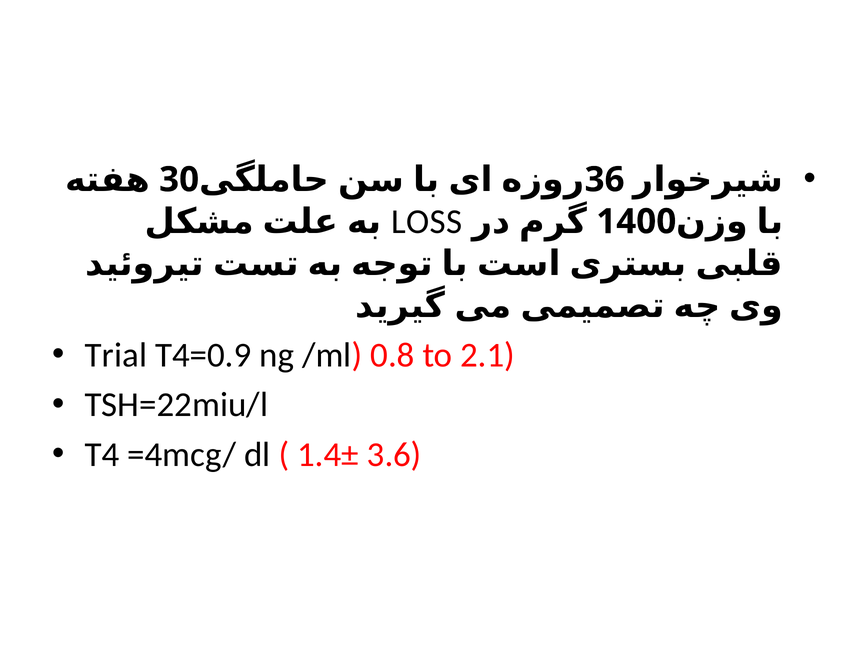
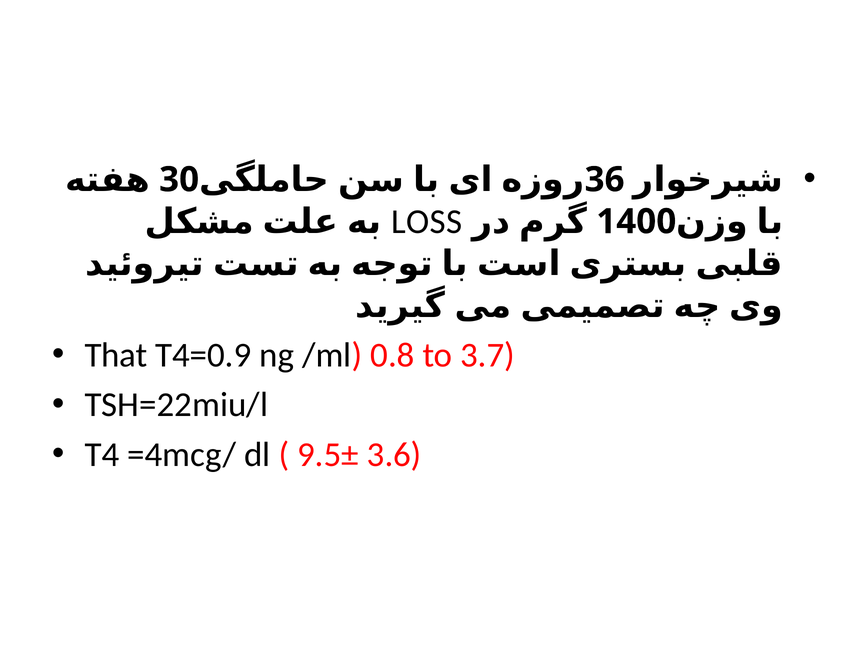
Trial: Trial -> That (116, 355)
2.1: 2.1 -> 3.7 (488, 355)
1.4±: 1.4± -> 9.5± (328, 455)
